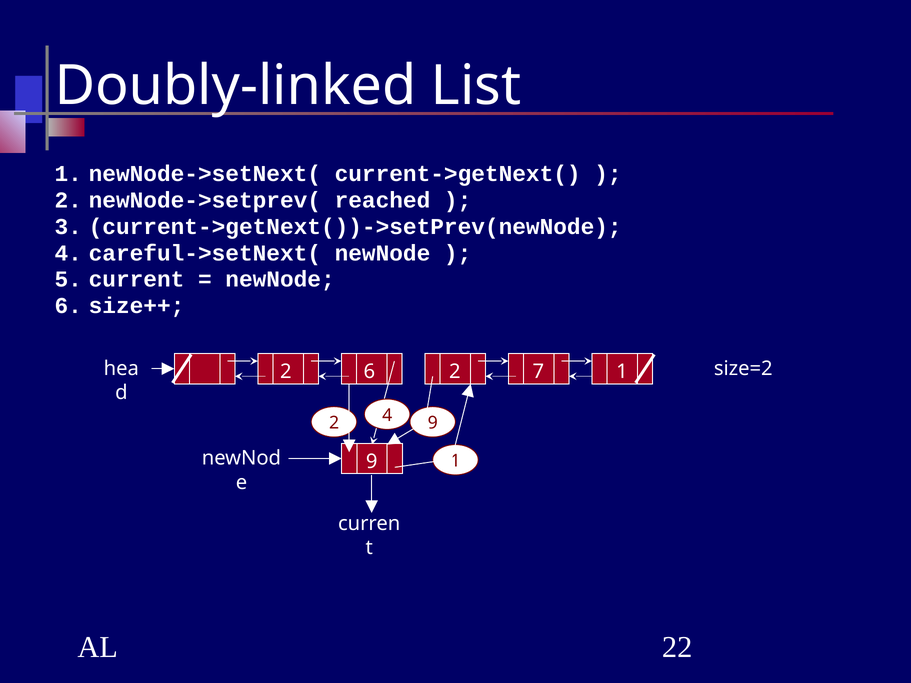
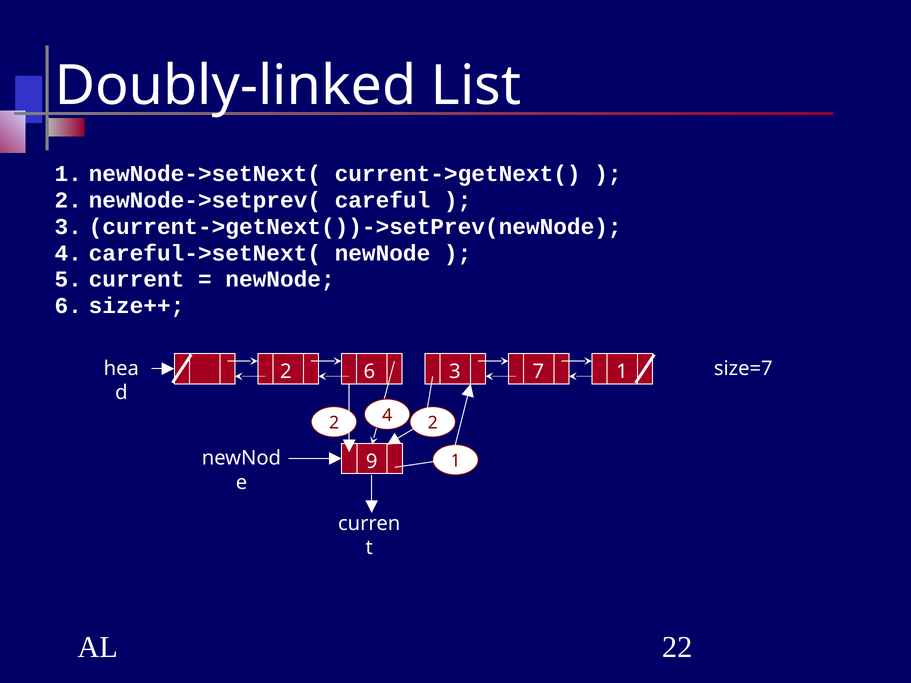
reached: reached -> careful (382, 200)
size=2: size=2 -> size=7 (743, 369)
6 2: 2 -> 3 (455, 372)
2 9: 9 -> 2 (433, 423)
